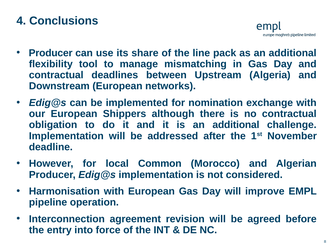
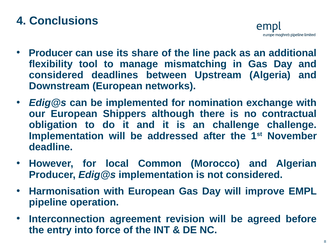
contractual: contractual -> considered (56, 75)
is an additional: additional -> challenge (236, 125)
